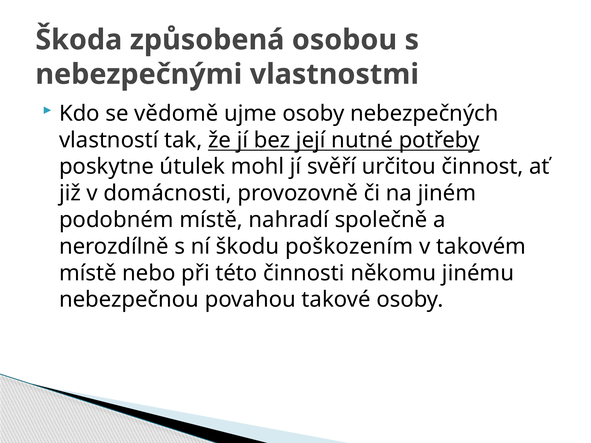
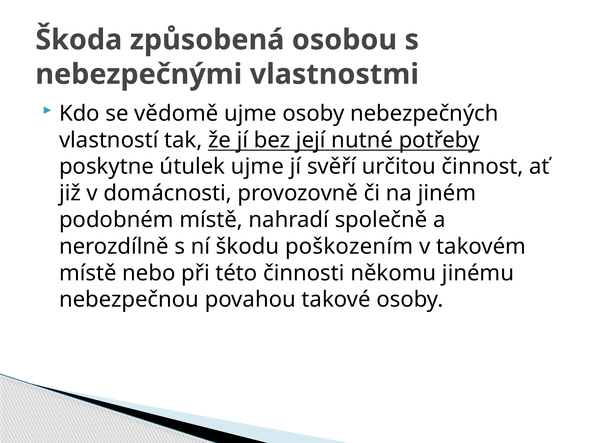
útulek mohl: mohl -> ujme (257, 167)
